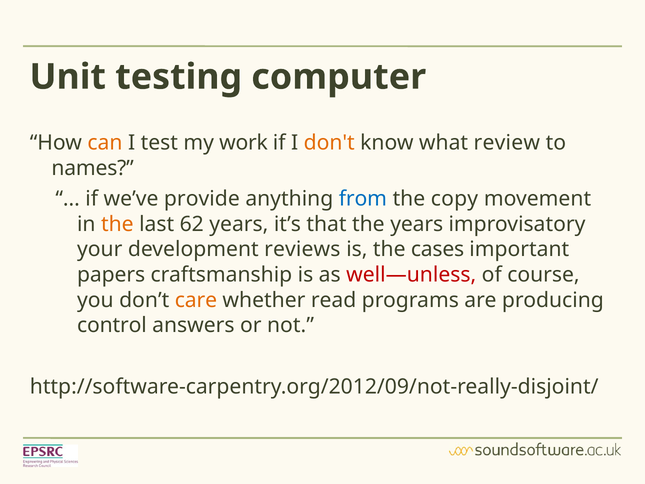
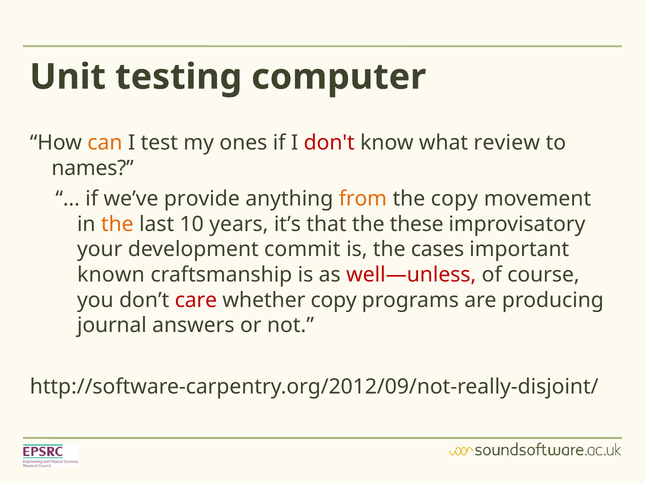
work: work -> ones (243, 143)
don't colour: orange -> red (329, 143)
from colour: blue -> orange (363, 199)
62: 62 -> 10 (192, 224)
the years: years -> these (417, 224)
reviews: reviews -> commit (302, 249)
papers: papers -> known (111, 275)
care colour: orange -> red (196, 300)
whether read: read -> copy (334, 300)
control: control -> journal (112, 325)
